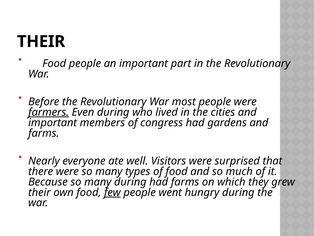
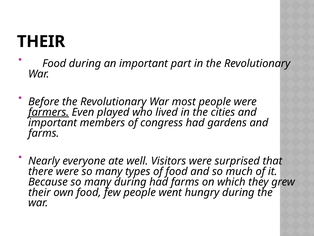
Food people: people -> during (85, 63)
Even during: during -> played (113, 112)
few underline: present -> none (112, 192)
